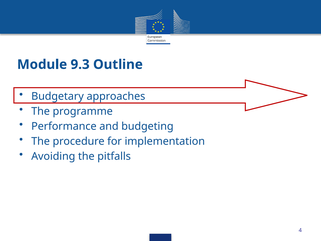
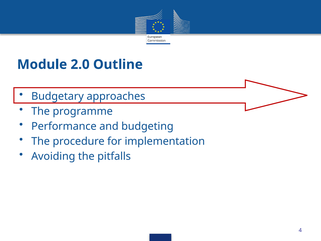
9.3: 9.3 -> 2.0 (80, 64)
